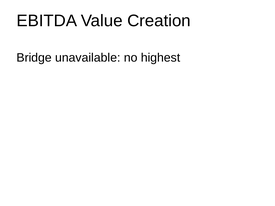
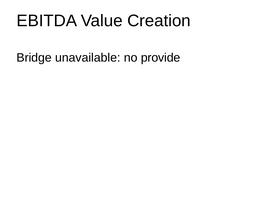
highest: highest -> provide (161, 58)
